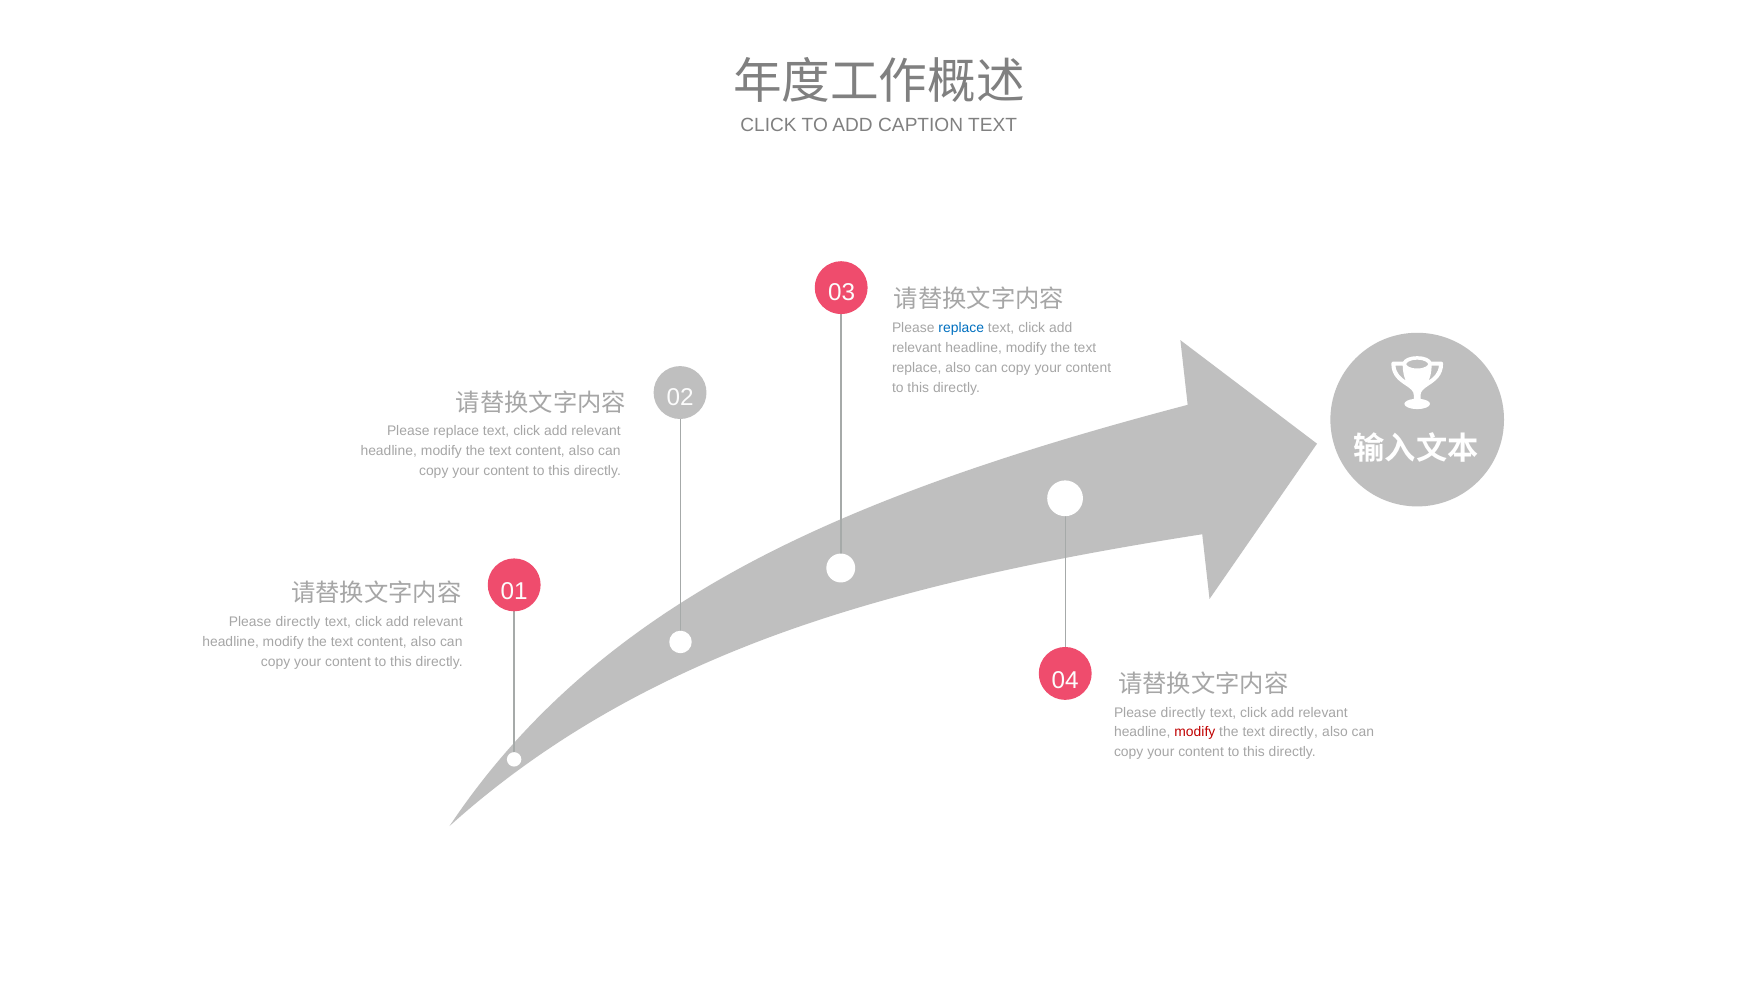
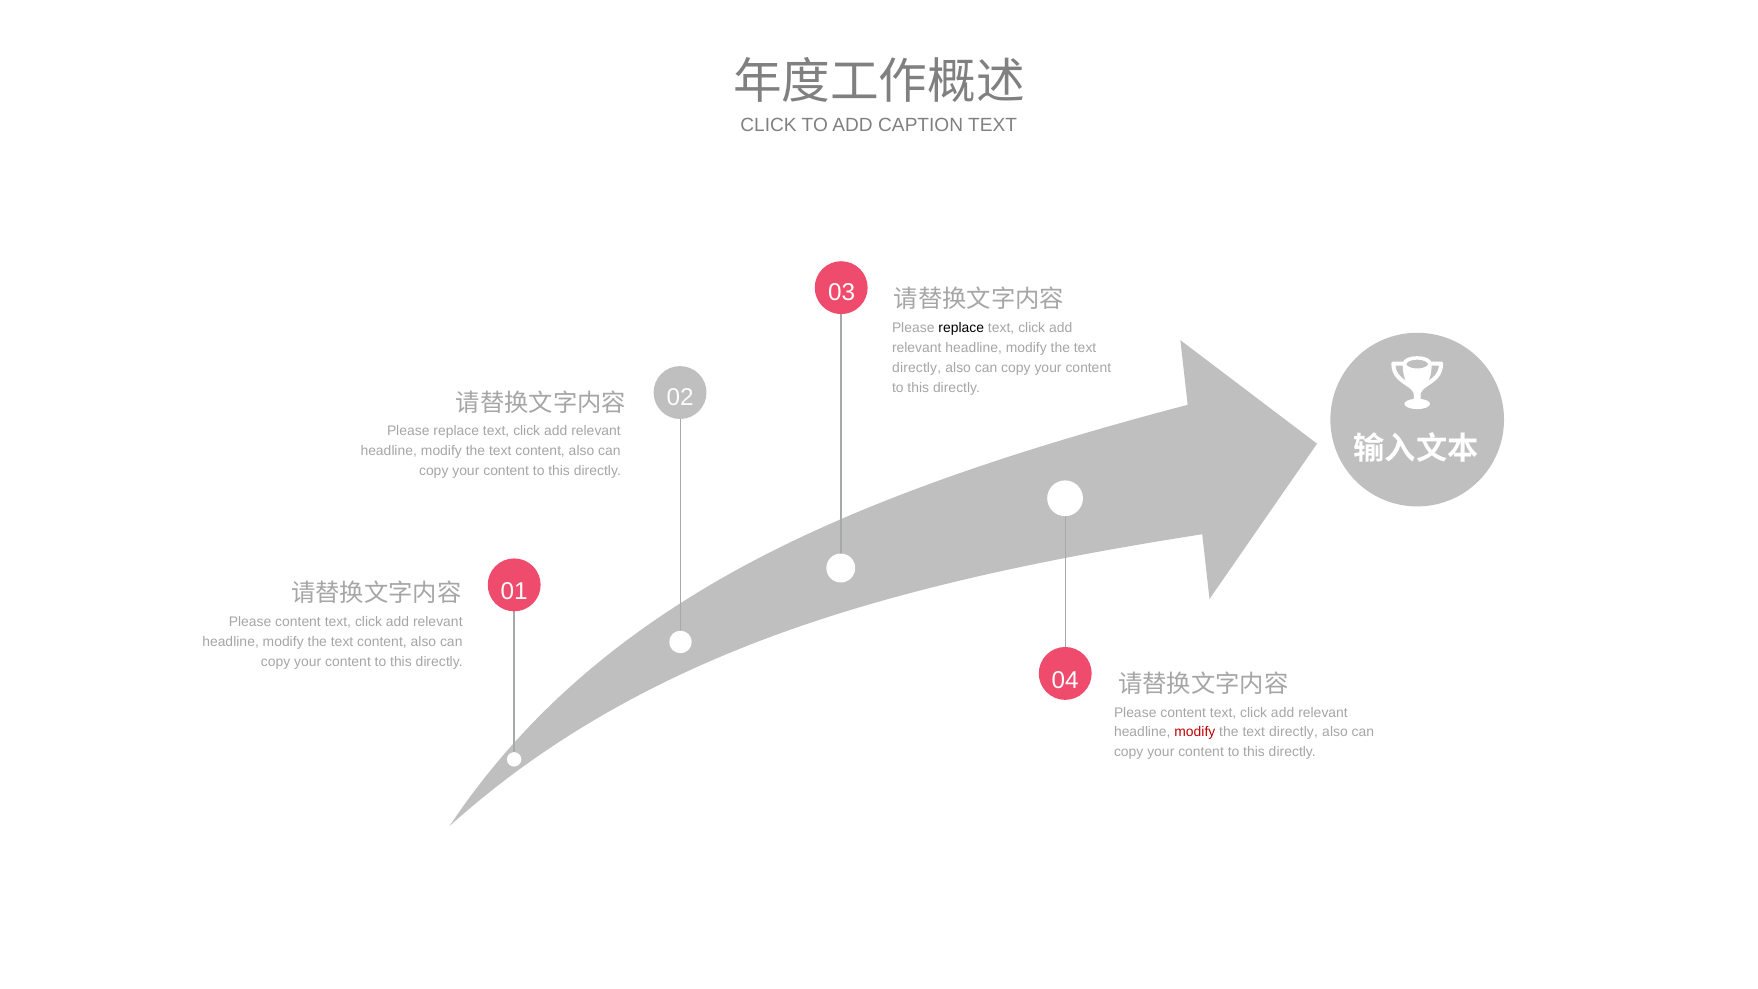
replace colour: blue -> black (961, 328)
replace: replace -> directly (917, 368)
directly: directly -> content (298, 622)
directly: directly -> content (1183, 712)
